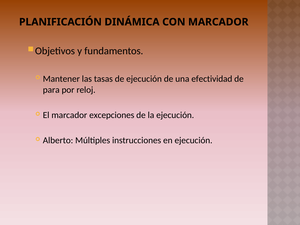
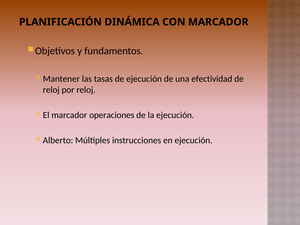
para: para -> reloj (51, 90)
excepciones: excepciones -> operaciones (112, 115)
